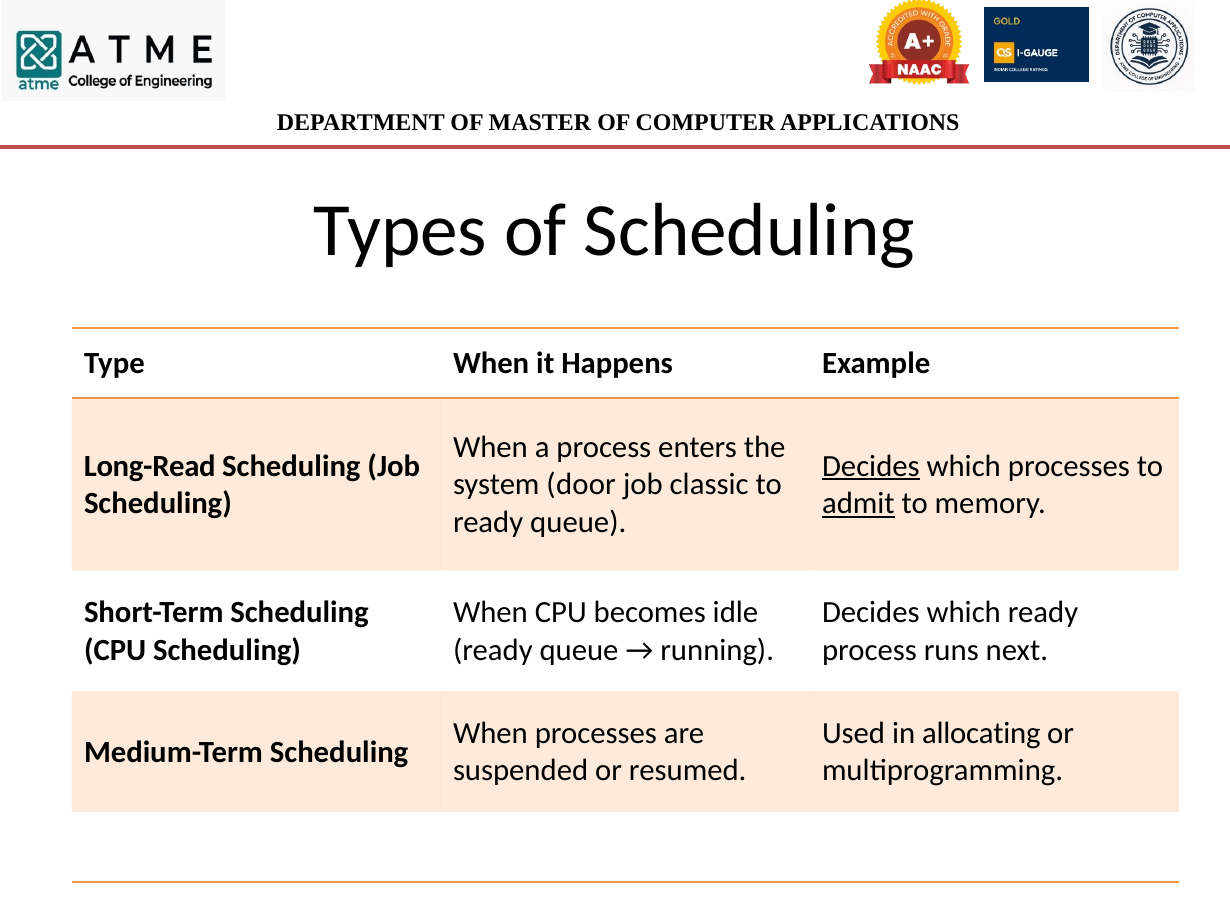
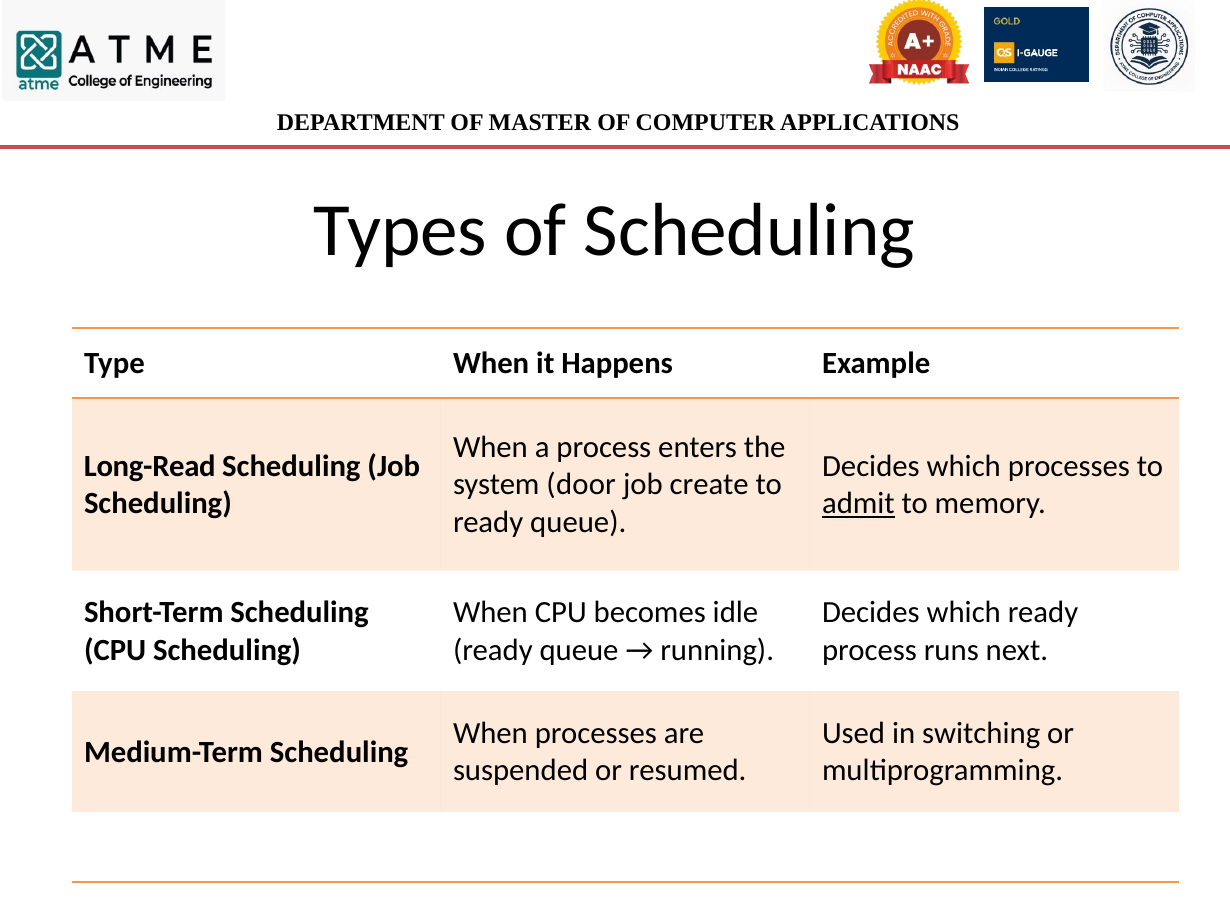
Decides underline: present -> none (871, 466)
classic: classic -> create (709, 484)
allocating: allocating -> switching (981, 733)
